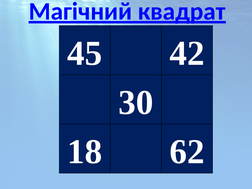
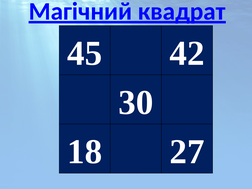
62: 62 -> 27 (187, 152)
